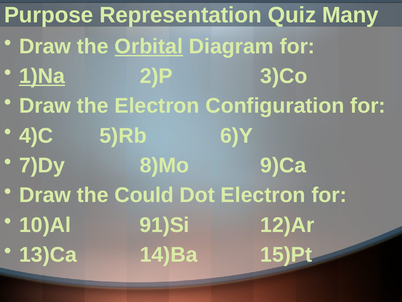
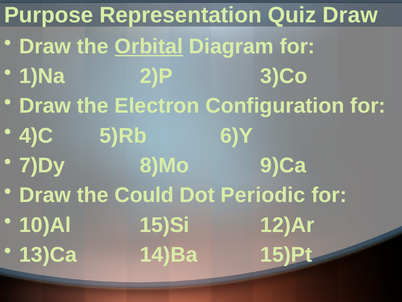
Quiz Many: Many -> Draw (350, 15)
1)Na underline: present -> none (42, 76)
Dot Electron: Electron -> Periodic (263, 195)
91)Si: 91)Si -> 15)Si (165, 225)
